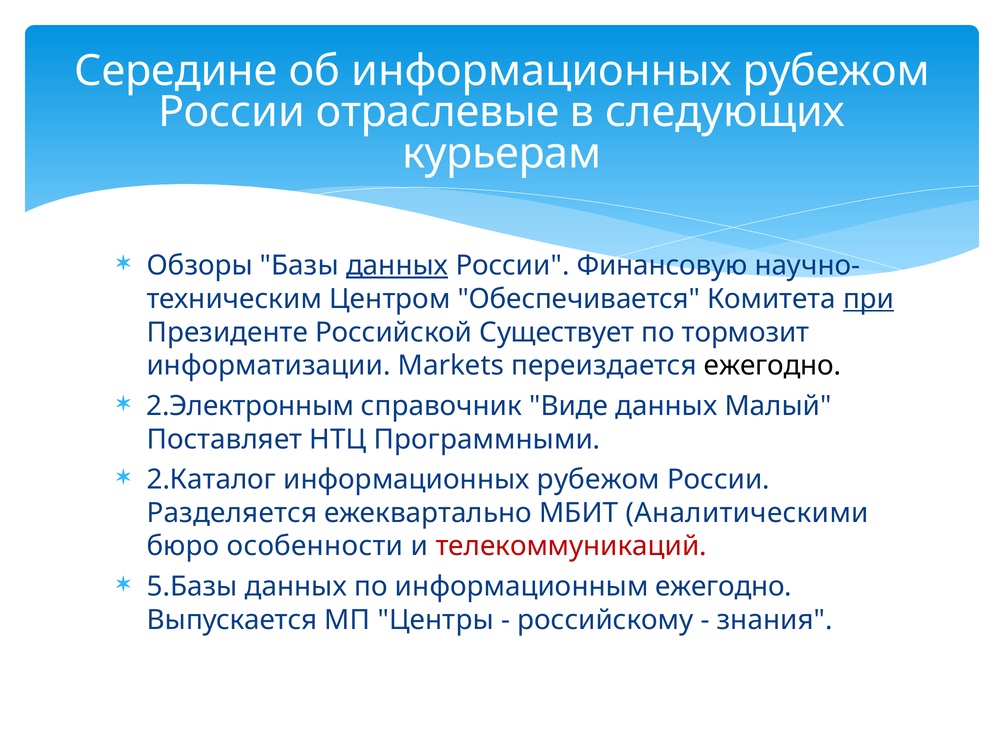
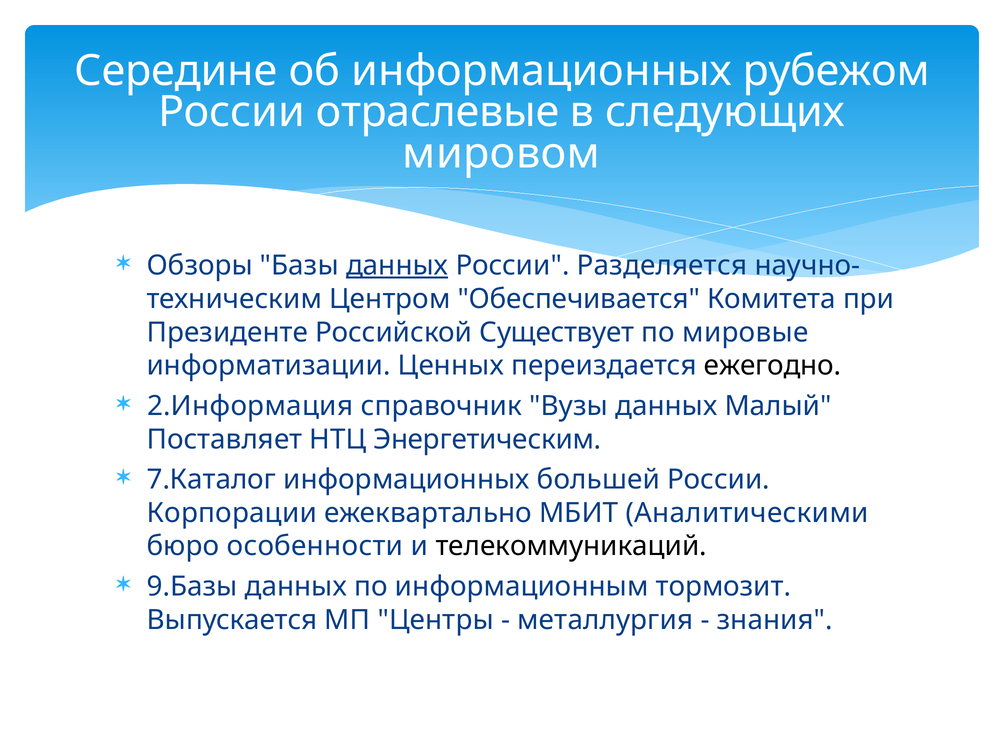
курьерам: курьерам -> мировом (501, 154)
Финансовую: Финансовую -> Разделяется (662, 266)
при underline: present -> none (869, 299)
тормозит: тормозит -> мировые (745, 332)
Markets: Markets -> Ценных (451, 366)
2.Электронным: 2.Электронным -> 2.Информация (250, 406)
Виде: Виде -> Вузы (569, 406)
Программными: Программными -> Энергетическим (487, 439)
2.Каталог: 2.Каталог -> 7.Каталог (211, 480)
рубежом: рубежом -> большей (598, 480)
Разделяется: Разделяется -> Корпорации (232, 513)
телекоммуникаций colour: red -> black (571, 546)
5.Базы: 5.Базы -> 9.Базы (192, 587)
информационным ежегодно: ежегодно -> тормозит (723, 587)
российскому: российскому -> металлургия (605, 620)
